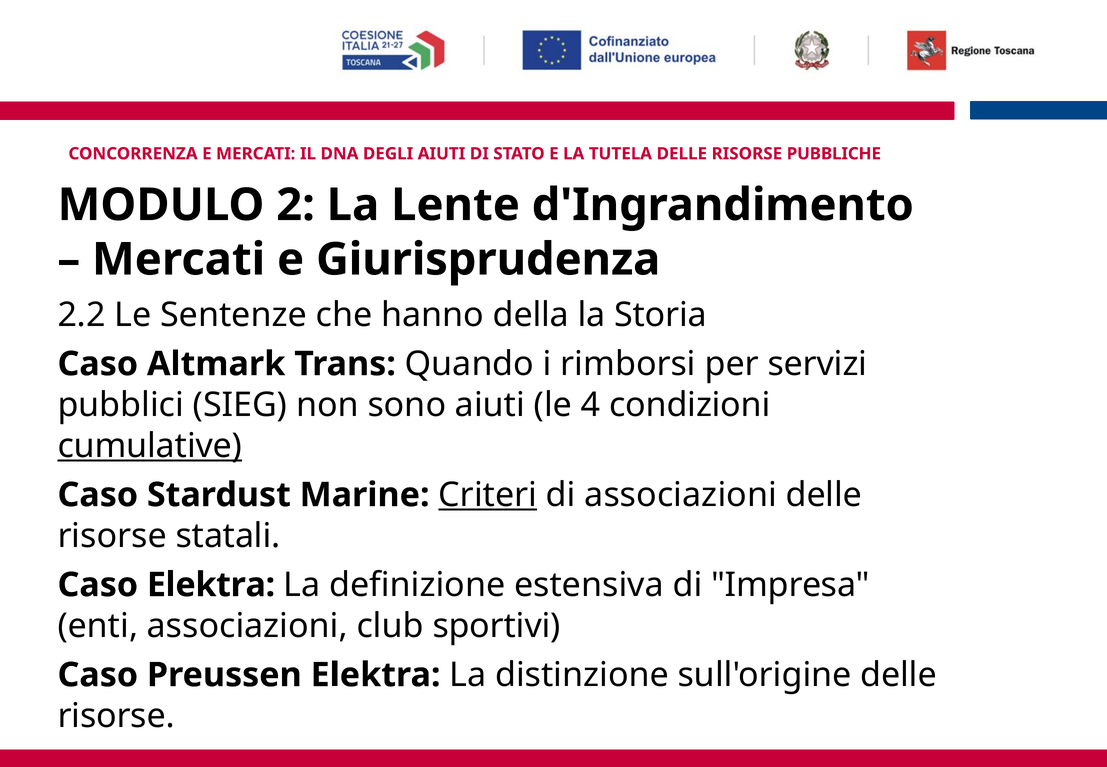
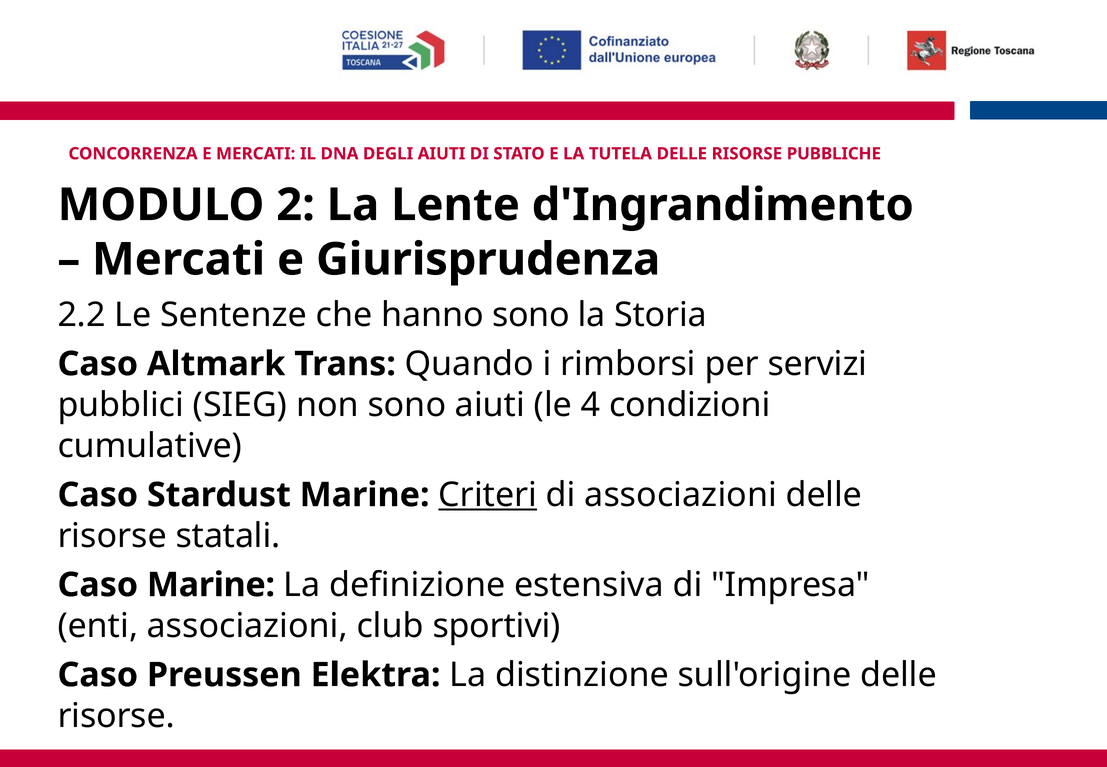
hanno della: della -> sono (531, 315)
cumulative underline: present -> none (150, 445)
Caso Elektra: Elektra -> Marine (211, 584)
